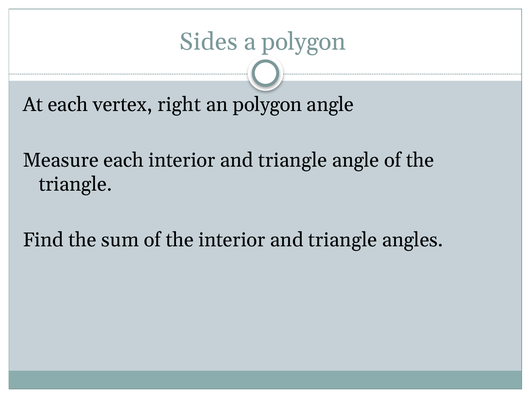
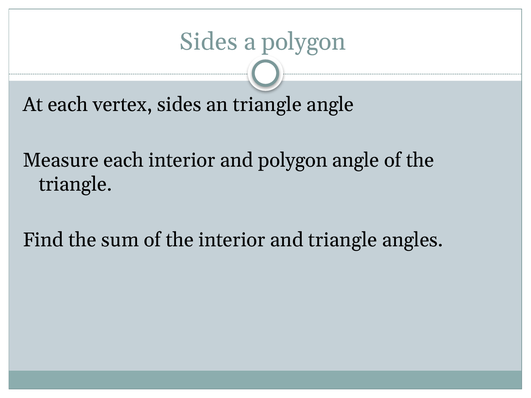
vertex right: right -> sides (179, 105)
an polygon: polygon -> triangle (267, 105)
each interior and triangle: triangle -> polygon (293, 160)
